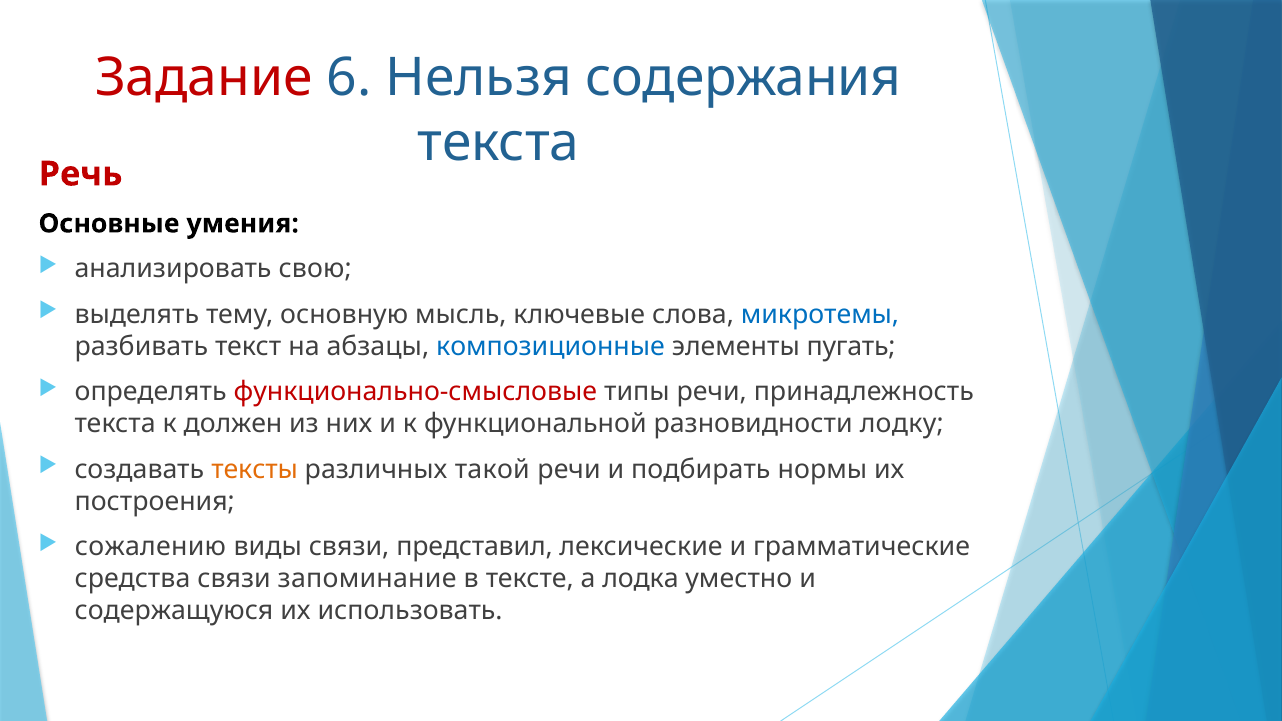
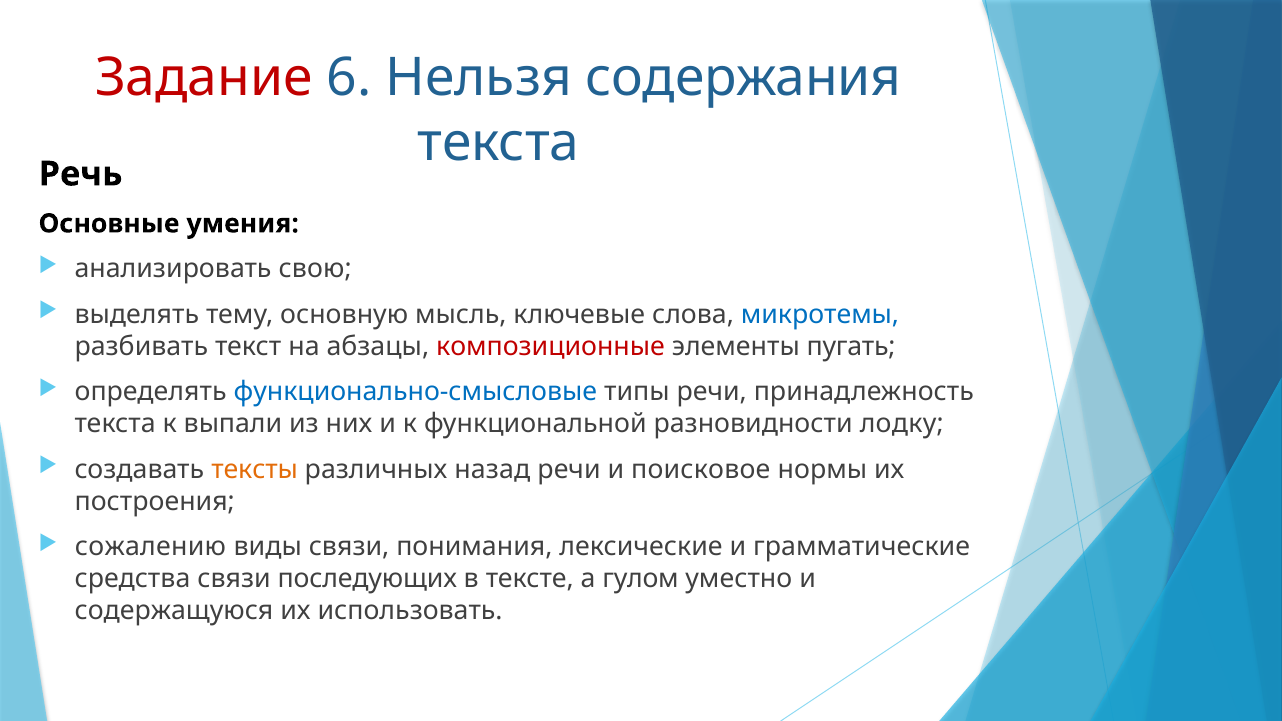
Речь colour: red -> black (81, 174)
композиционные colour: blue -> red (550, 347)
функционально-смысловые colour: red -> blue (415, 392)
должен: должен -> выпали (233, 424)
такой: такой -> назад (492, 470)
подбирать: подбирать -> поисковое (701, 470)
представил: представил -> понимания (474, 547)
запоминание: запоминание -> последующих (367, 579)
лодка: лодка -> гулом (641, 579)
